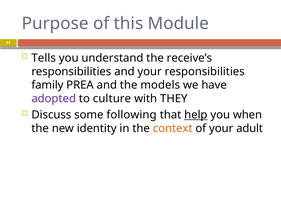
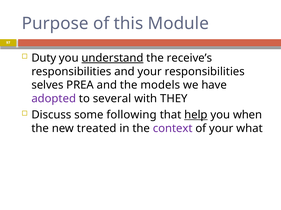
Tells: Tells -> Duty (44, 58)
understand underline: none -> present (113, 58)
family: family -> selves (47, 85)
culture: culture -> several (112, 99)
identity: identity -> treated (97, 129)
context colour: orange -> purple (173, 129)
adult: adult -> what (250, 129)
